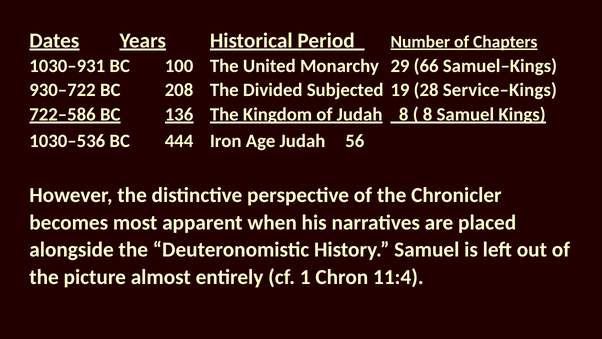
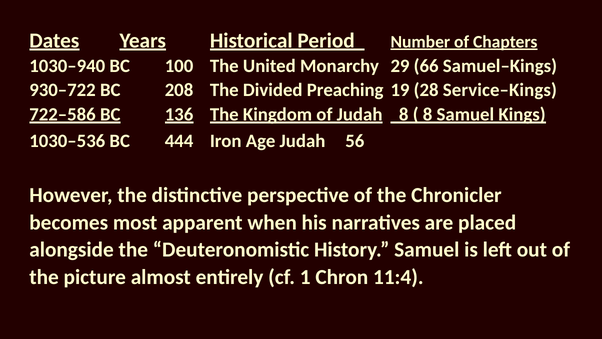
1030–931: 1030–931 -> 1030–940 (67, 66)
Subjected: Subjected -> Preaching (345, 90)
